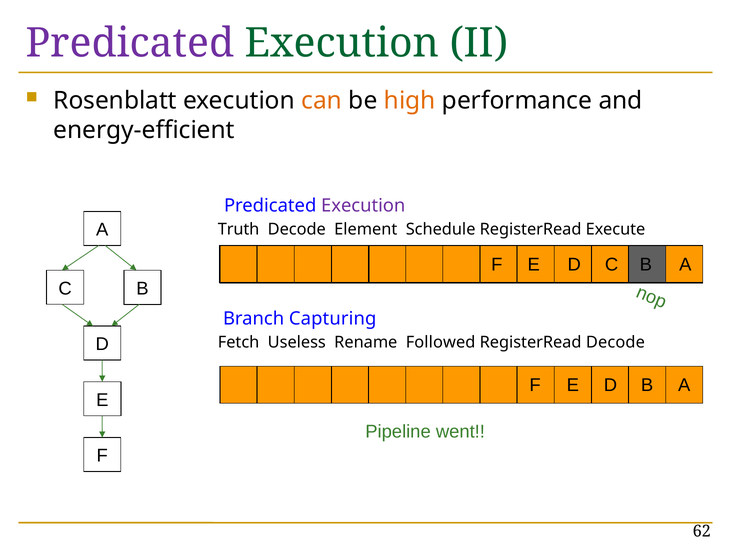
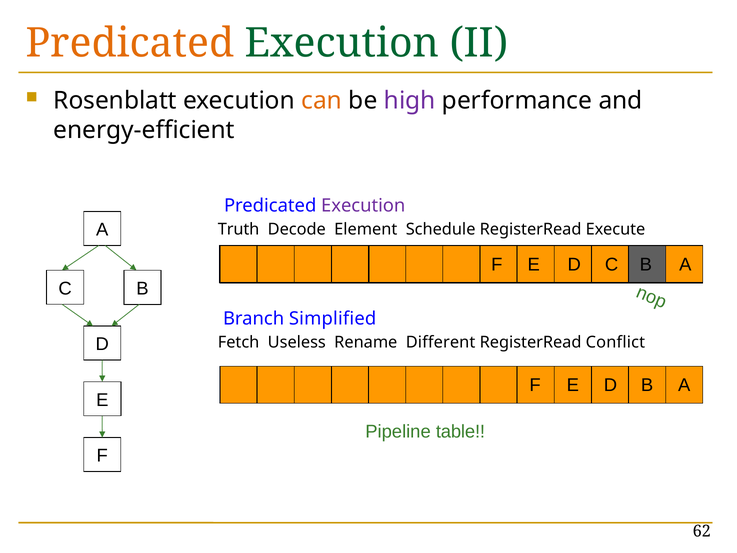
Predicated colour: purple -> orange (130, 43)
high colour: orange -> purple (410, 100)
Capturing: Capturing -> Simplified (333, 318)
Followed: Followed -> Different (441, 342)
RegisterRead Decode: Decode -> Conflict (615, 342)
went: went -> table (460, 432)
